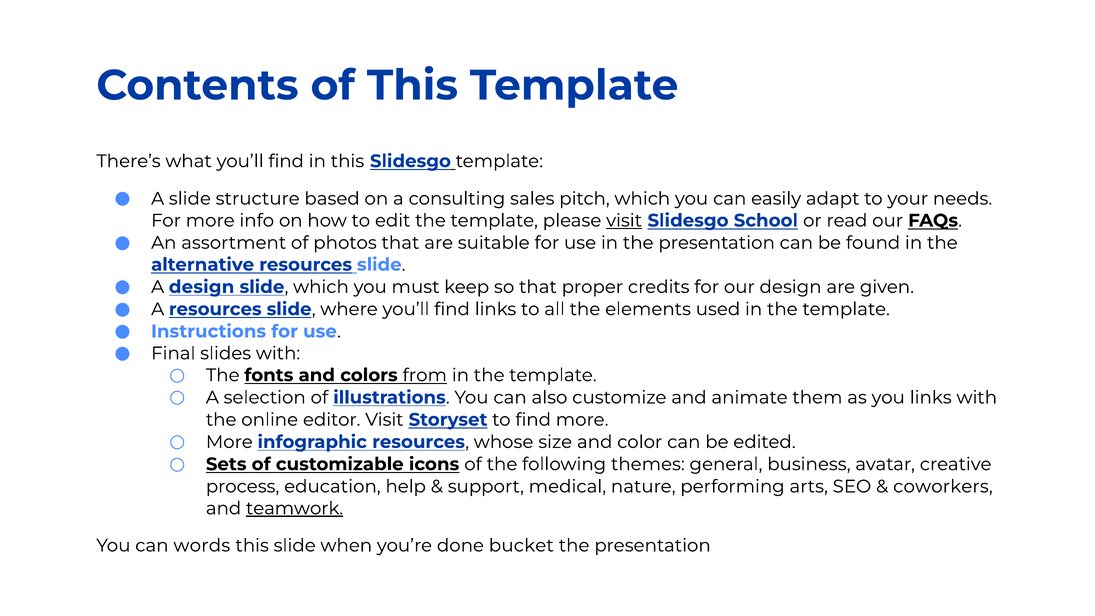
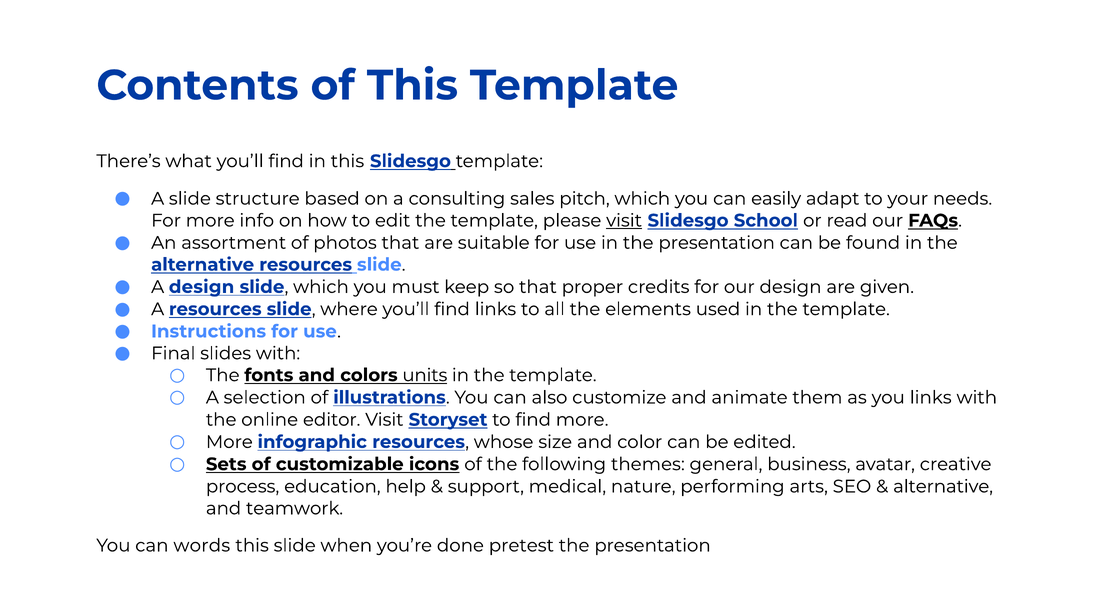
from: from -> units (425, 375)
coworkers: coworkers -> alternative (943, 486)
teamwork underline: present -> none (295, 508)
bucket: bucket -> pretest (521, 545)
